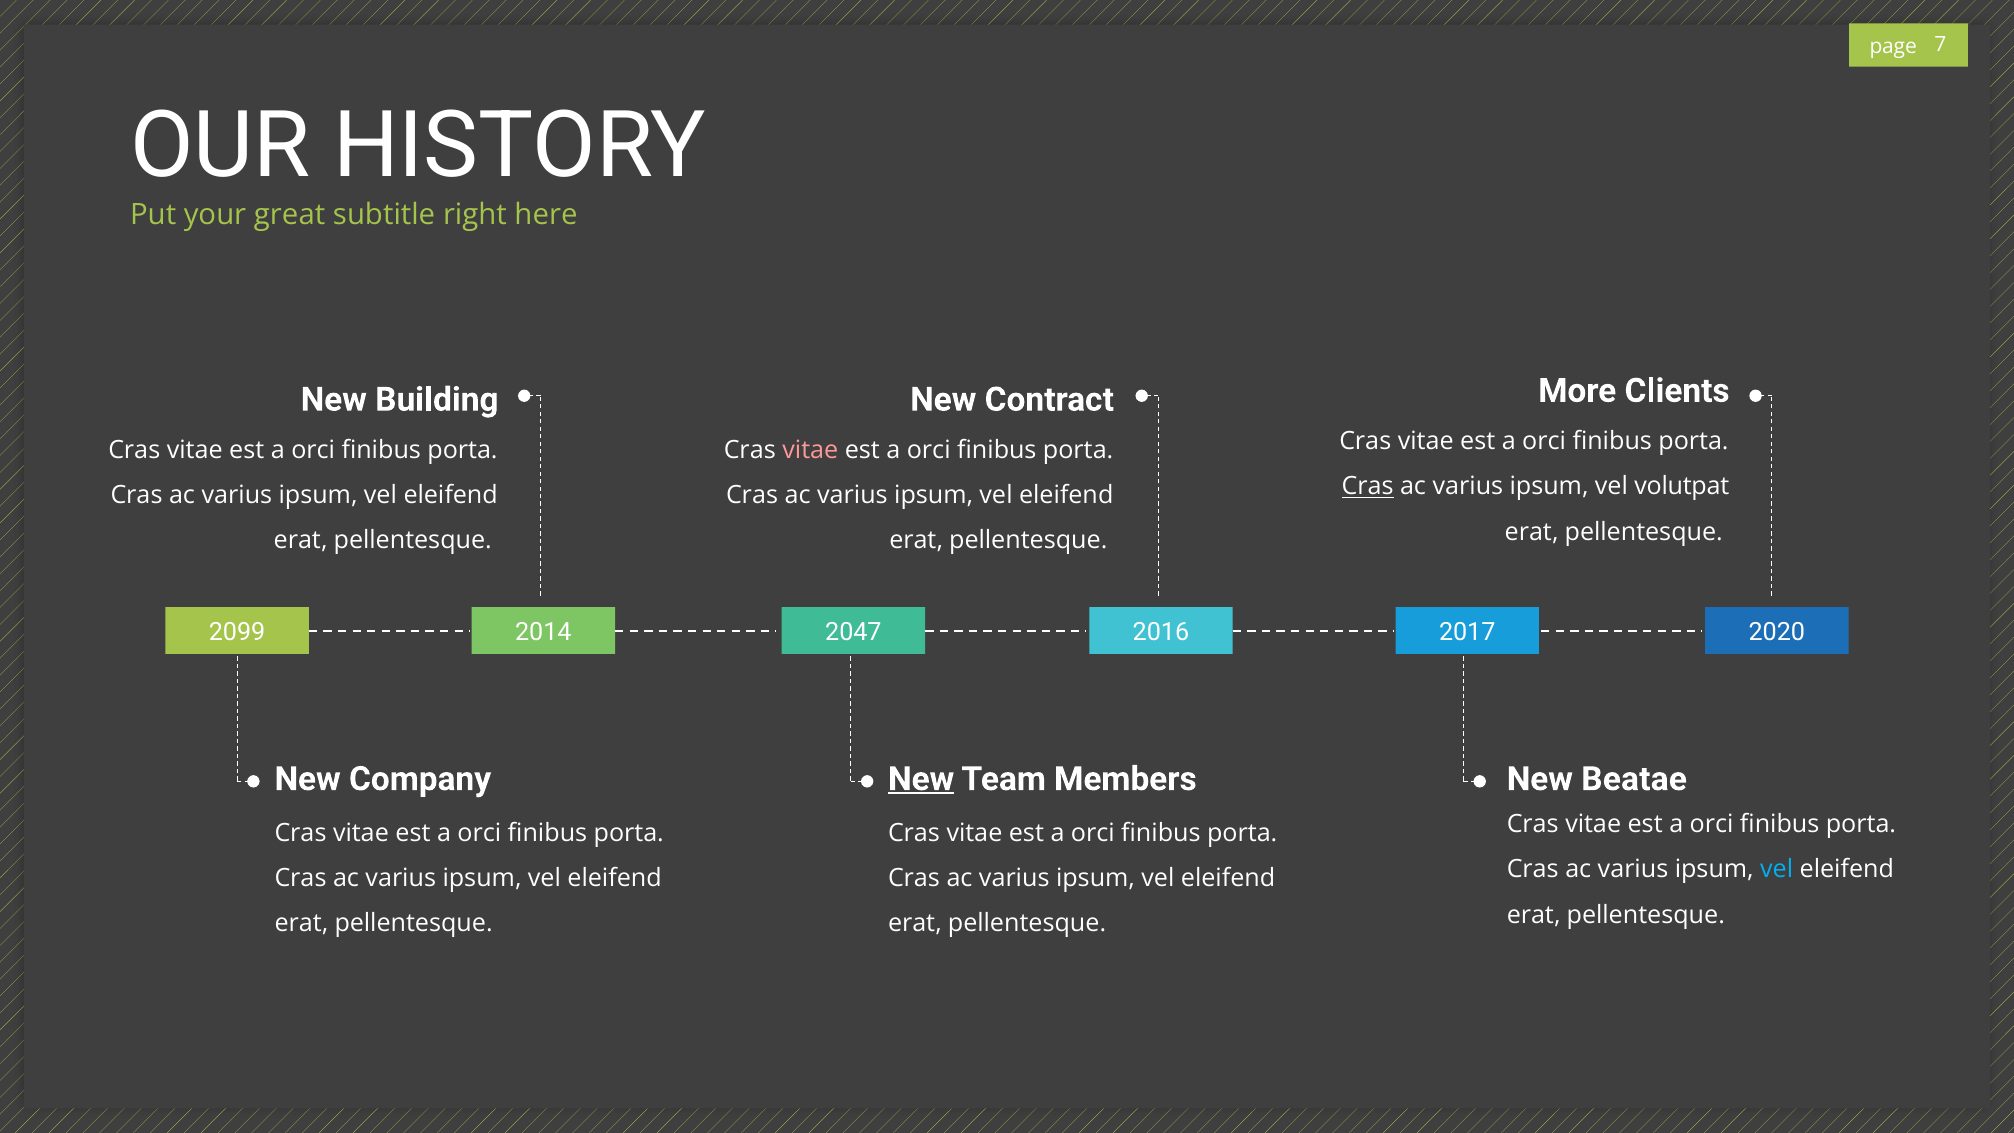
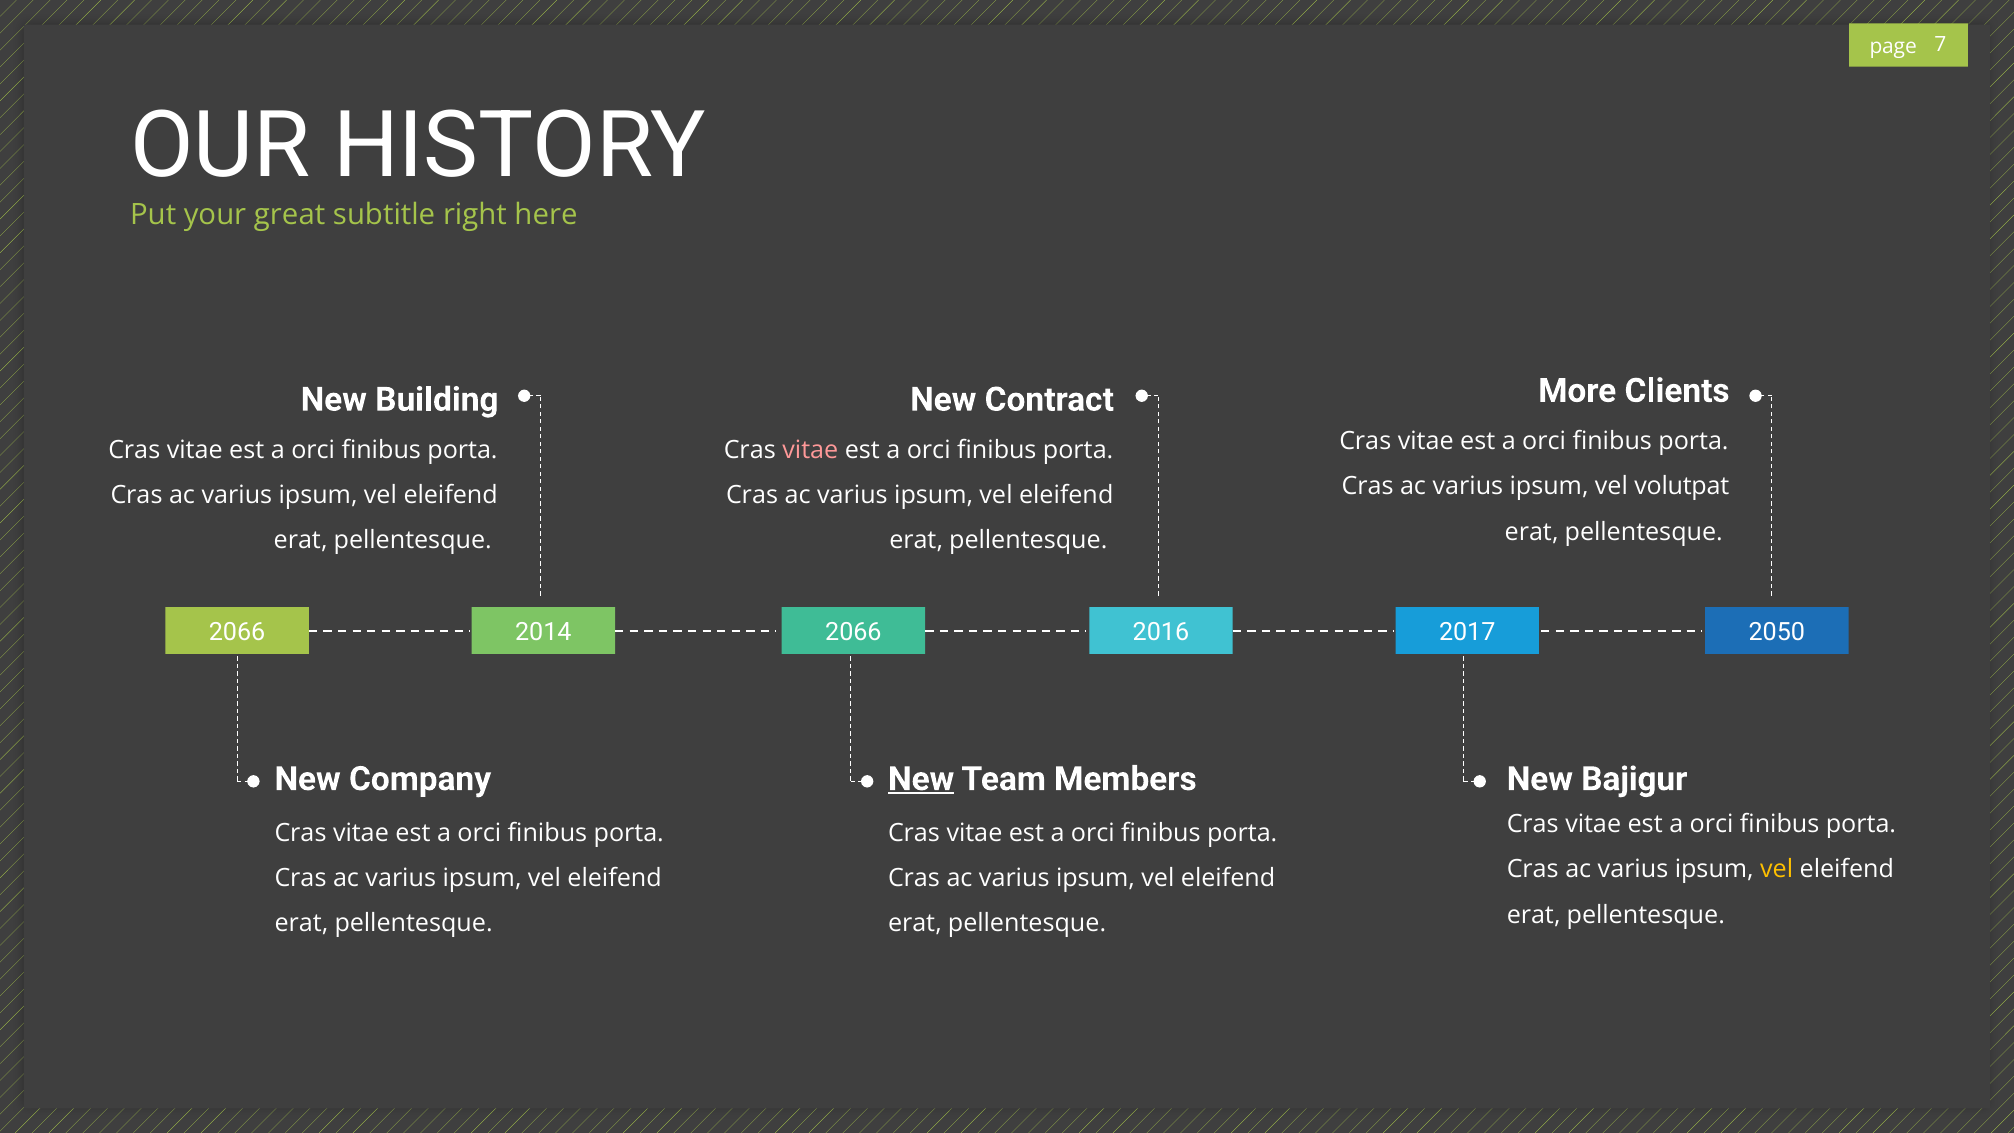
Cras underline: present -> none (1368, 486)
2099: 2099 -> 2066 (237, 632)
2014 2047: 2047 -> 2066 (853, 632)
2020: 2020 -> 2050 (1777, 632)
Beatae: Beatae -> Bajigur (1634, 779)
vel colour: light blue -> yellow (1777, 869)
